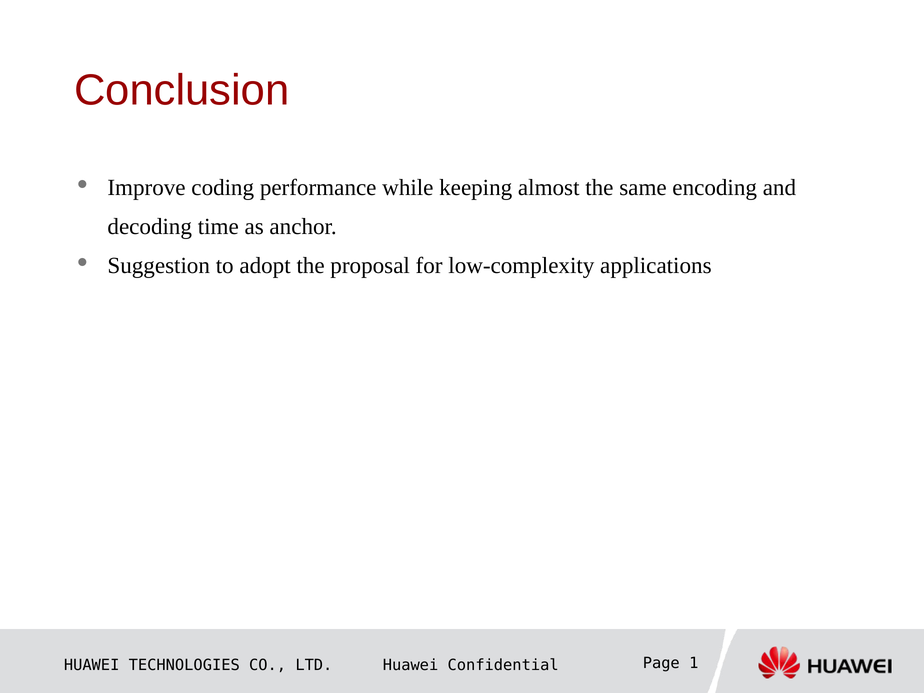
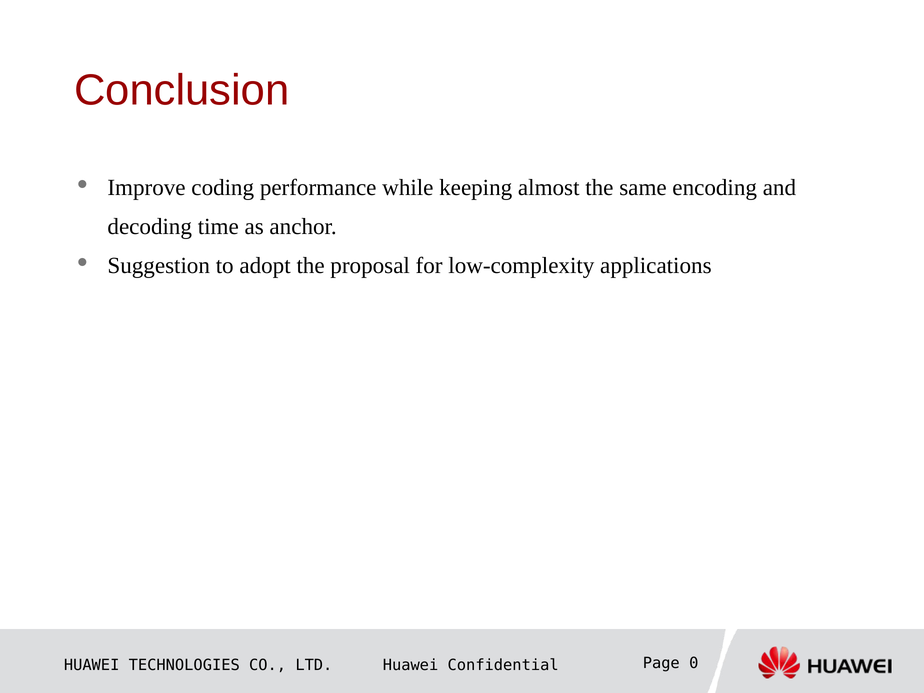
1: 1 -> 0 (694, 663)
